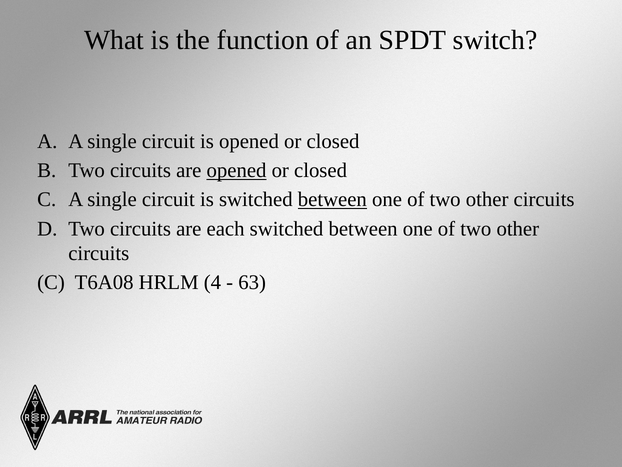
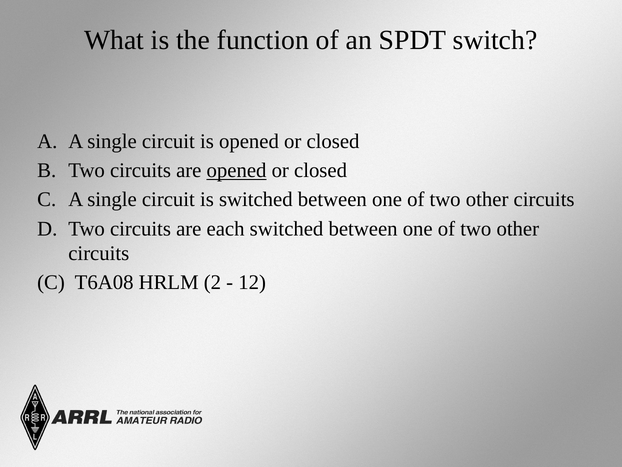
between underline: present -> none (332, 199)
4: 4 -> 2 (212, 282)
63: 63 -> 12 (252, 282)
